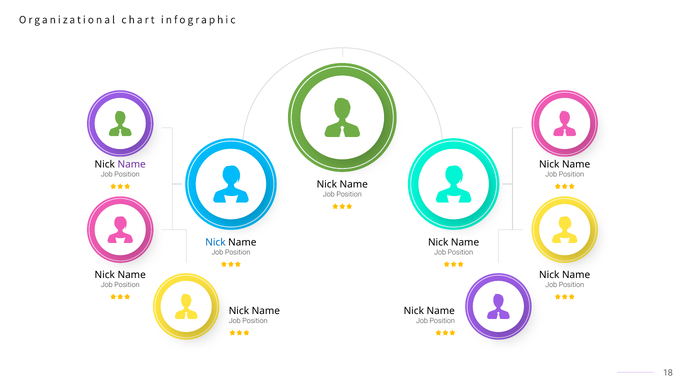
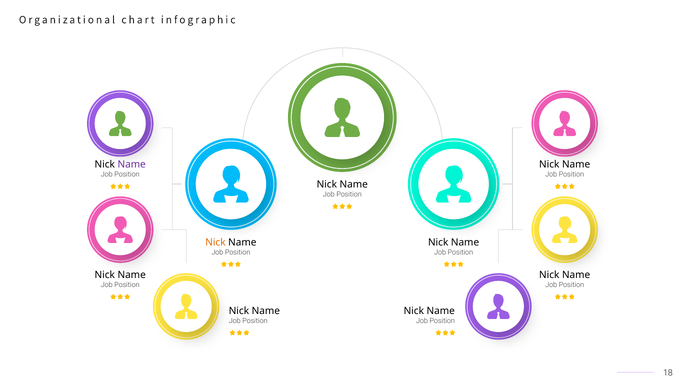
Nick colour: blue -> orange (215, 242)
